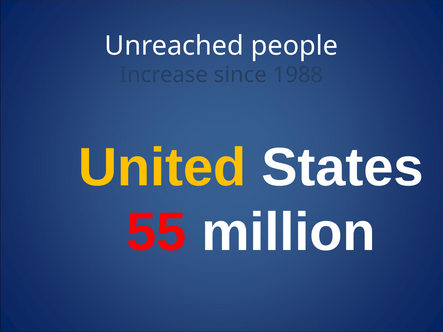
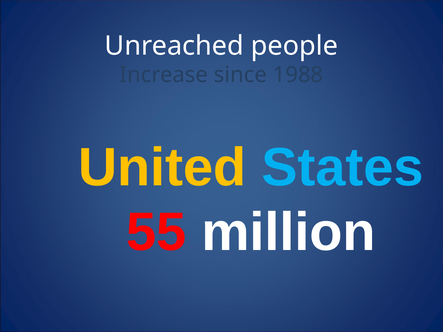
States colour: white -> light blue (343, 168)
